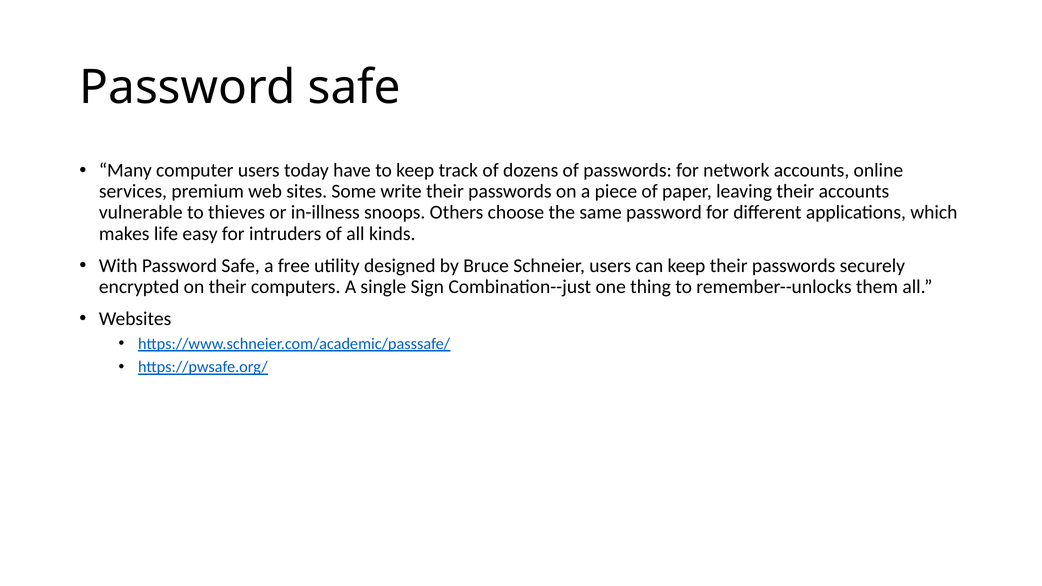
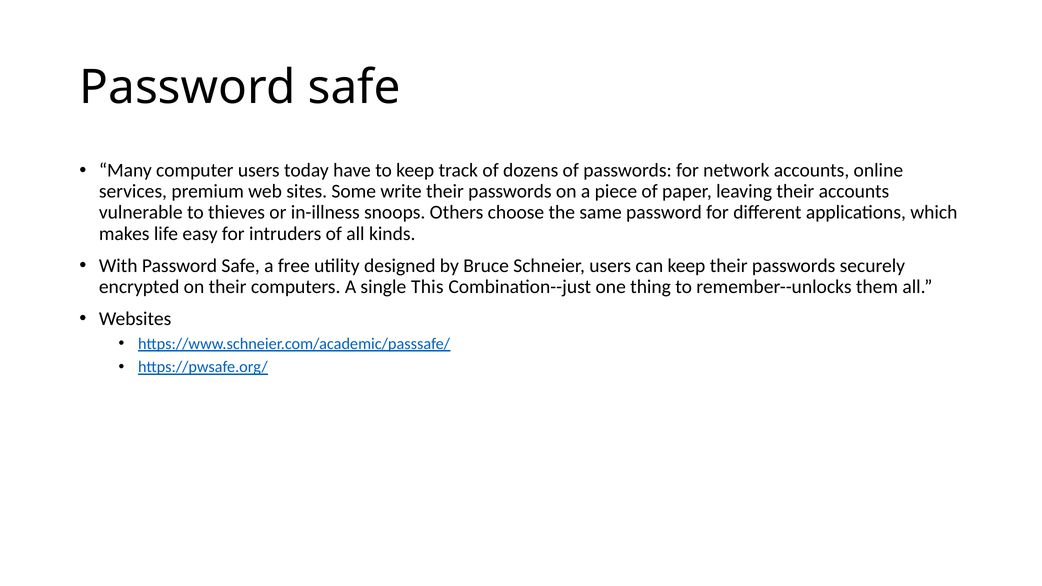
Sign: Sign -> This (427, 287)
